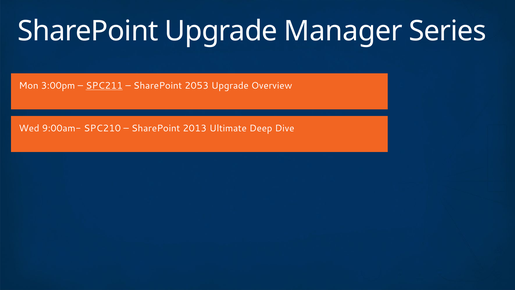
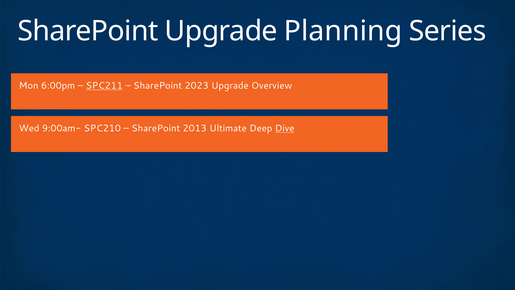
Manager: Manager -> Planning (343, 31)
3:00pm: 3:00pm -> 6:00pm (58, 86)
2053: 2053 -> 2023 (197, 86)
Dive underline: none -> present (285, 128)
